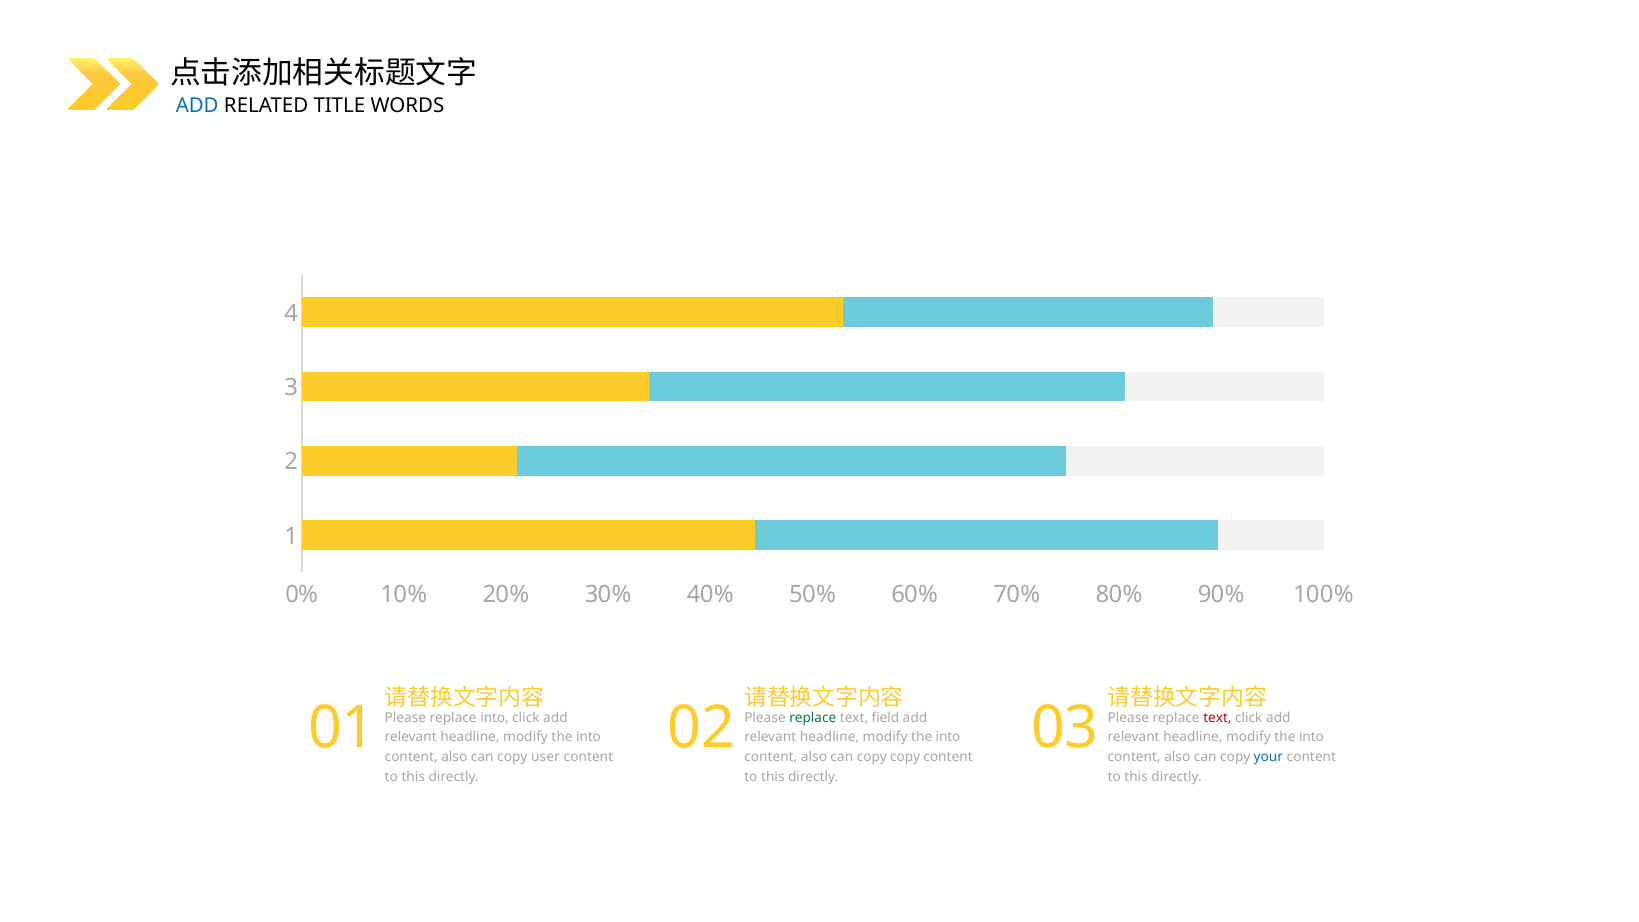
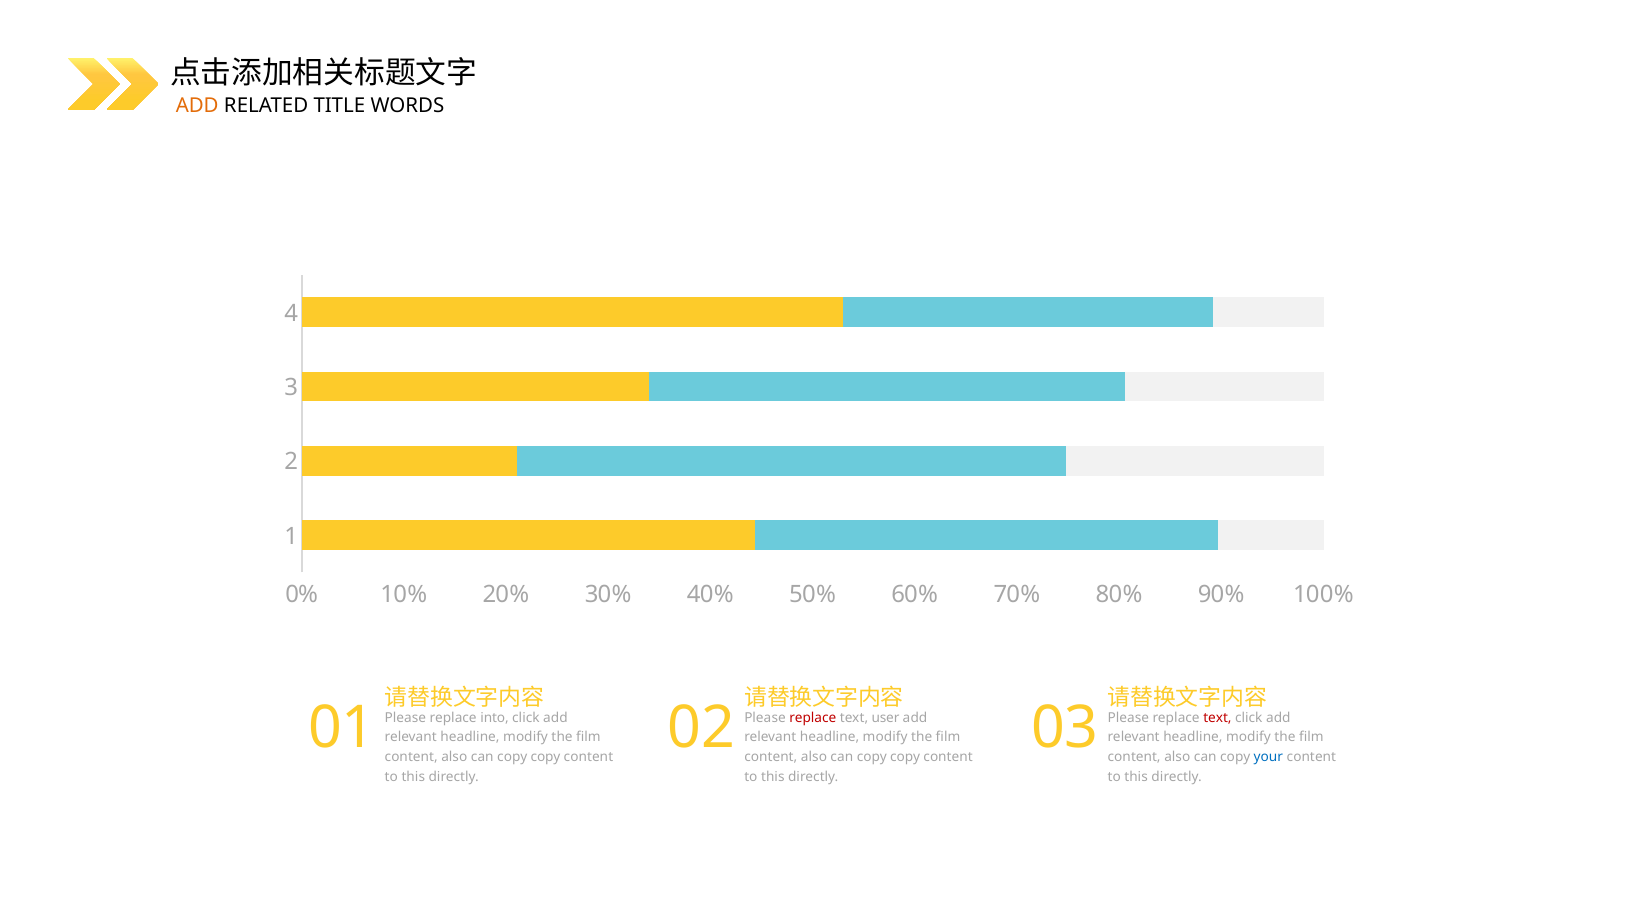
ADD colour: blue -> orange (197, 105)
replace colour: green -> red (813, 718)
field: field -> user (885, 718)
into: into -> film (588, 737)
into: into -> film (948, 737)
into: into -> film (1311, 737)
user: user -> copy (546, 757)
